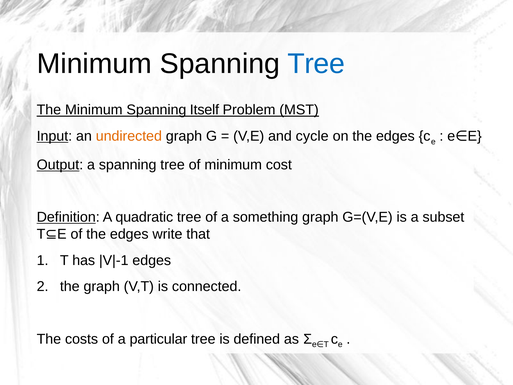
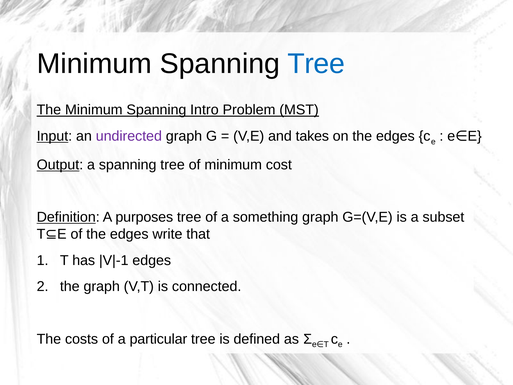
Itself: Itself -> Intro (204, 110)
undirected colour: orange -> purple (129, 136)
cycle: cycle -> takes (312, 136)
quadratic: quadratic -> purposes (144, 217)
